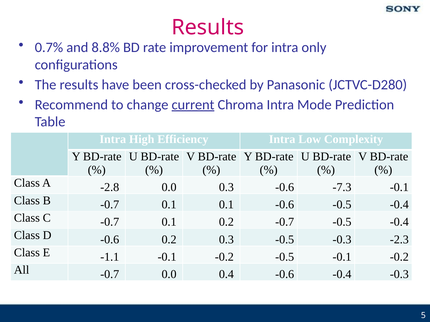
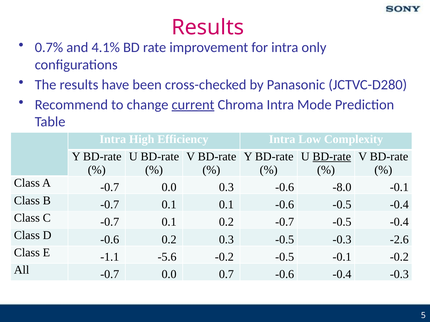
8.8%: 8.8% -> 4.1% (106, 48)
BD-rate underline: none -> present (332, 157)
A -2.8: -2.8 -> -0.7 (110, 187)
-7.3: -7.3 -> -8.0 (342, 187)
-2.3: -2.3 -> -2.6 (399, 240)
-1.1 -0.1: -0.1 -> -5.6 (167, 257)
0.4: 0.4 -> 0.7 (226, 275)
